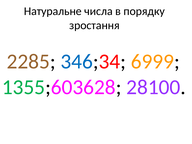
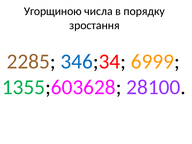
Натуральне: Натуральне -> Угорщиною (53, 11)
